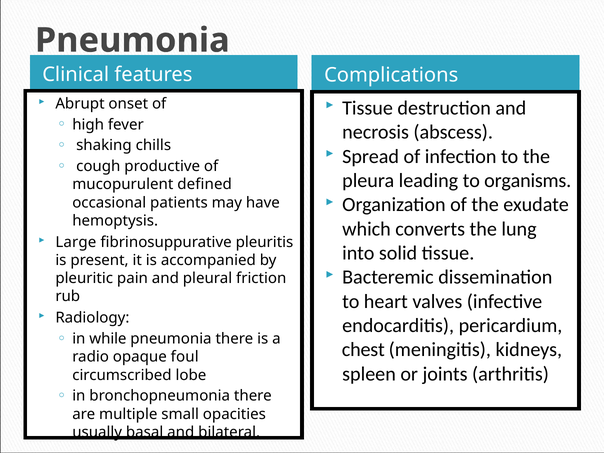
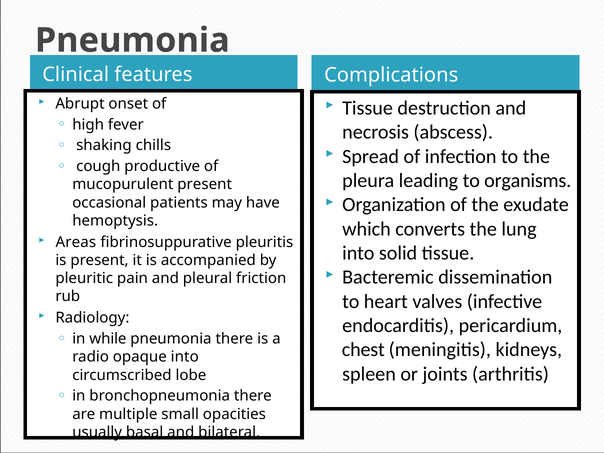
mucopurulent defined: defined -> present (205, 184)
Large: Large -> Areas (76, 242)
opaque foul: foul -> into (185, 357)
